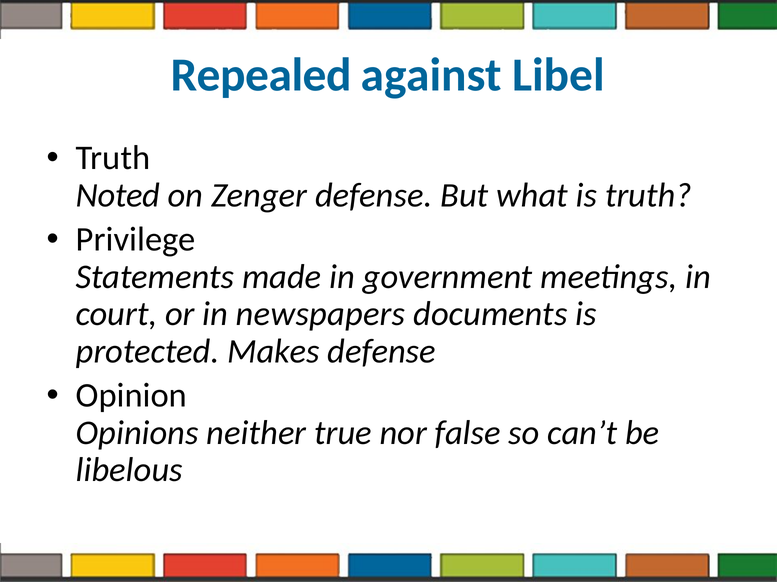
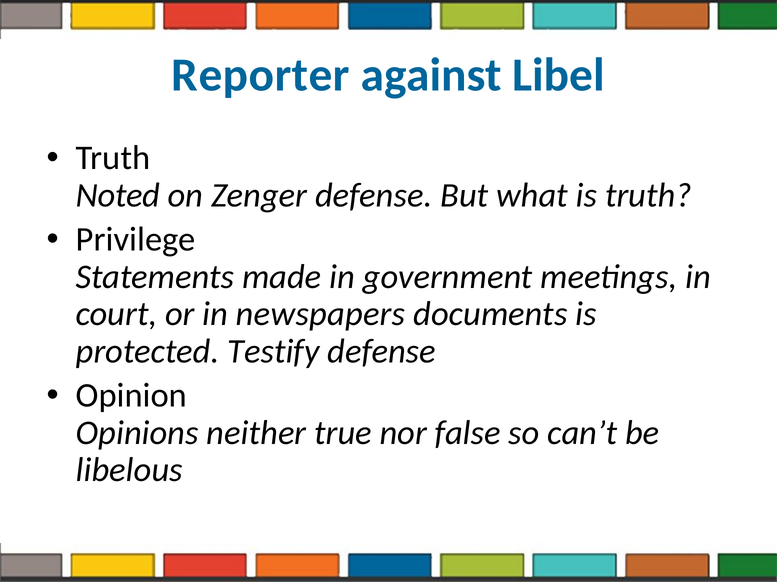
Repealed: Repealed -> Reporter (261, 75)
Makes: Makes -> Testify (273, 352)
